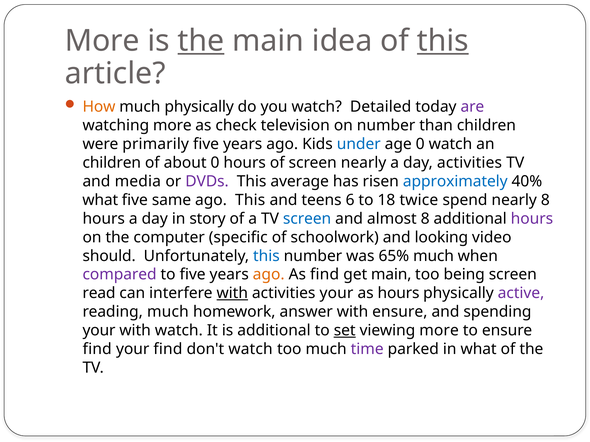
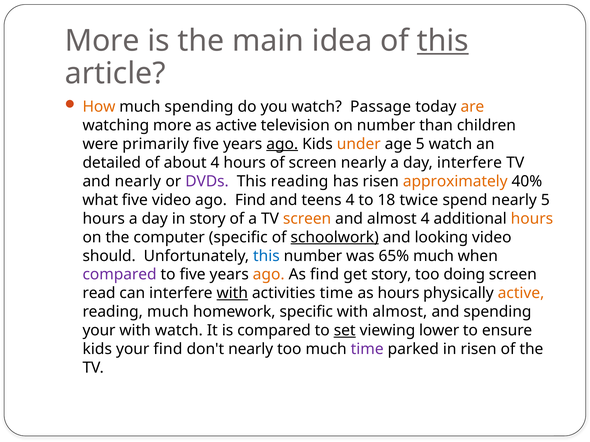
the underline: present -> none (201, 41)
much physically: physically -> spending (199, 107)
Detailed: Detailed -> Passage (381, 107)
are colour: purple -> orange (472, 107)
as check: check -> active (236, 125)
ago underline: none -> present (282, 144)
under colour: blue -> orange (359, 144)
age 0: 0 -> 5 (420, 144)
children: children -> detailed (112, 163)
about 0: 0 -> 4 (215, 163)
day activities: activities -> interfere (469, 163)
and media: media -> nearly (138, 181)
This average: average -> reading (300, 181)
approximately colour: blue -> orange (455, 181)
five same: same -> video (172, 200)
ago This: This -> Find (250, 200)
teens 6: 6 -> 4 (350, 200)
nearly 8: 8 -> 5 (545, 200)
screen colour: blue -> orange (307, 219)
almost 8: 8 -> 4 (425, 219)
hours colour: purple -> orange (532, 219)
schoolwork underline: none -> present (335, 237)
get main: main -> story (391, 275)
being: being -> doing (464, 275)
activities your: your -> time (336, 294)
active colour: purple -> orange (521, 294)
homework answer: answer -> specific (306, 312)
with ensure: ensure -> almost (400, 312)
is additional: additional -> compared (274, 331)
viewing more: more -> lower (439, 331)
find: find -> kids (97, 350)
don't watch: watch -> nearly (251, 350)
in what: what -> risen (479, 350)
